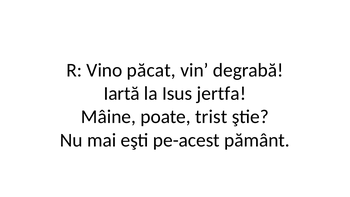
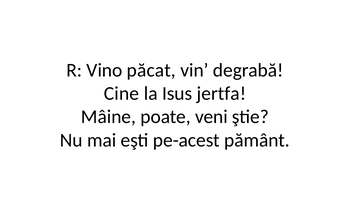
Iartă: Iartă -> Cine (121, 93)
trist: trist -> veni (211, 117)
